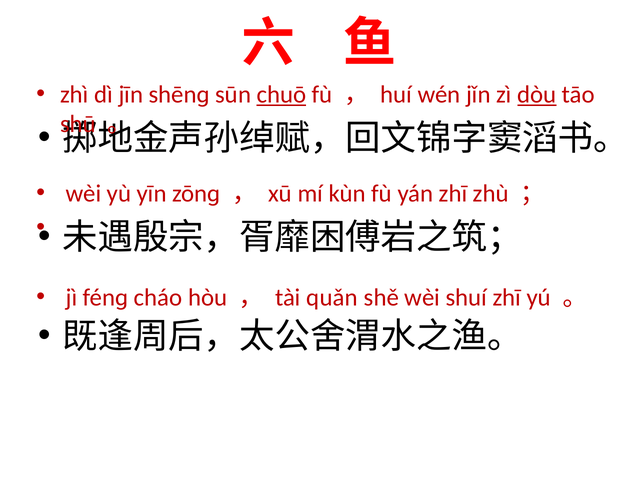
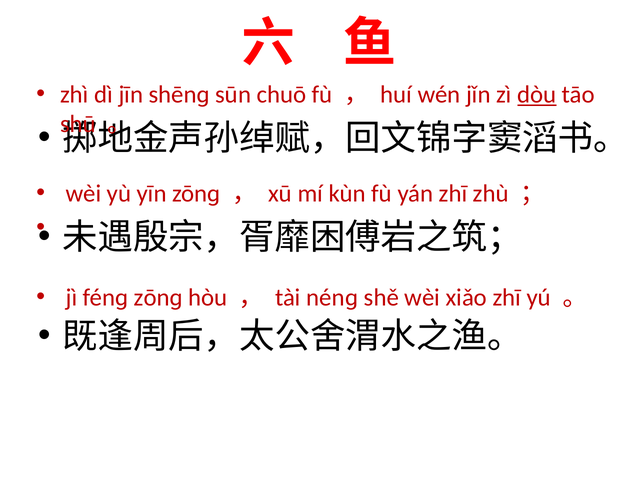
chuō underline: present -> none (281, 95)
fénɡ cháo: cháo -> zōnɡ (158, 298)
quǎn: quǎn -> nénɡ (332, 298)
shuí: shuí -> xiǎo (466, 298)
